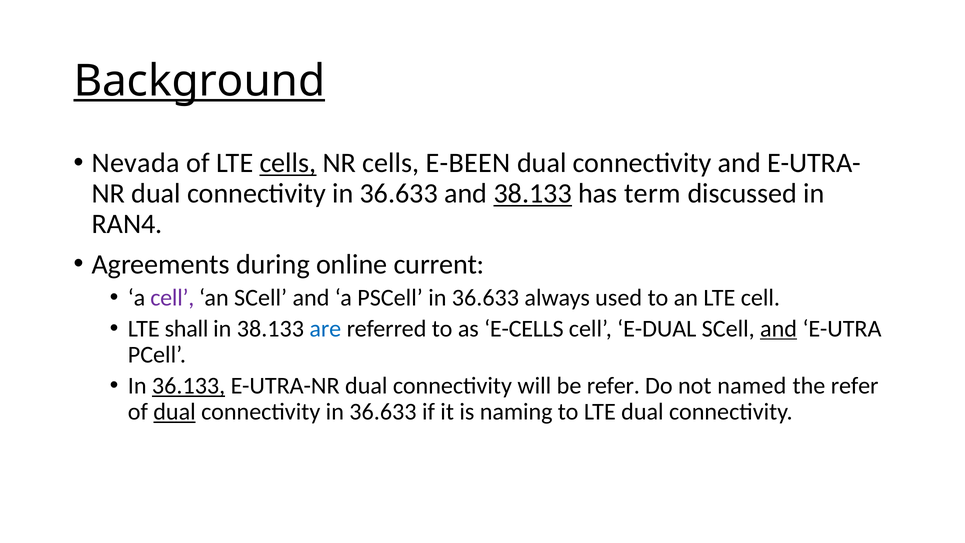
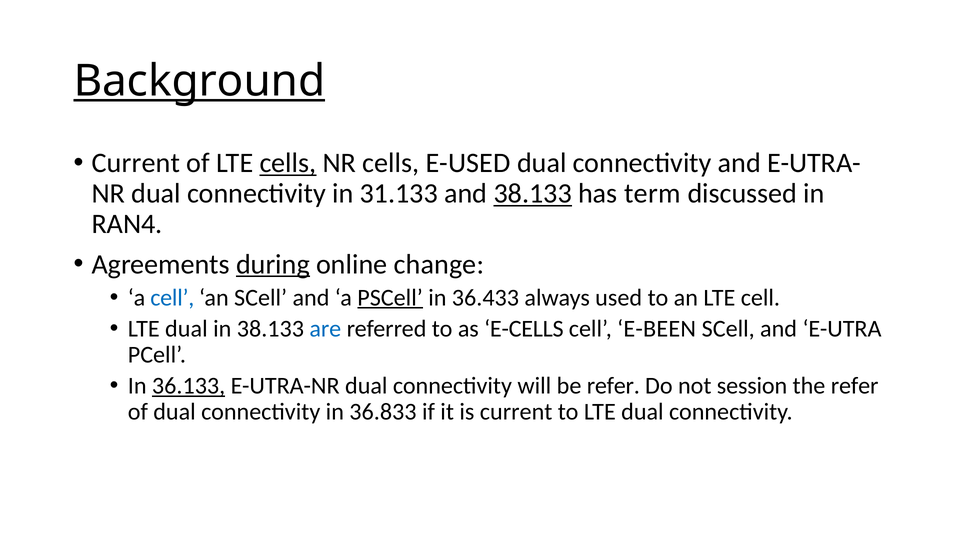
Nevada: Nevada -> Current (136, 163)
E-BEEN: E-BEEN -> E-USED (468, 163)
36.633: 36.633 -> 31.133 (399, 193)
during underline: none -> present (273, 264)
current: current -> change (439, 264)
cell colour: purple -> blue (172, 297)
PSCell underline: none -> present (390, 297)
36.633: 36.633 -> 36.433 (485, 297)
shall: shall -> dual (186, 329)
E-DUAL: E-DUAL -> E-BEEN (657, 329)
and underline: present -> none (779, 329)
named: named -> session (752, 386)
dual underline: present -> none (175, 412)
36.633: 36.633 -> 36.833 (383, 412)
is naming: naming -> current (516, 412)
